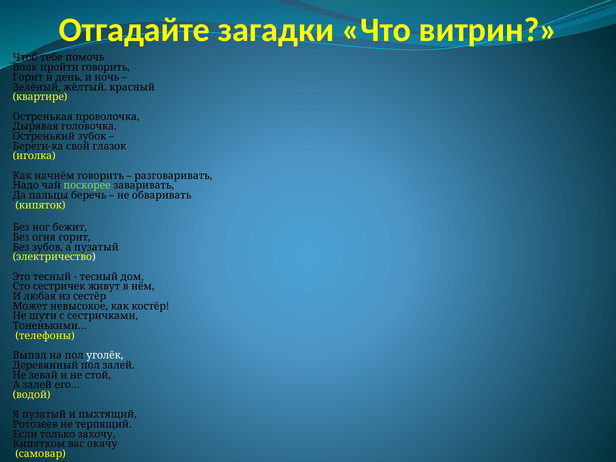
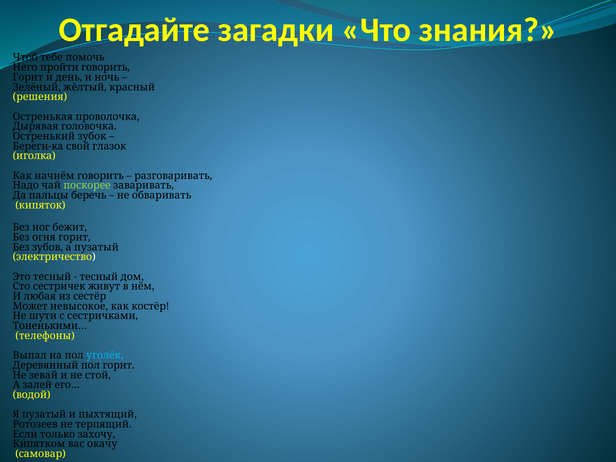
витрин: витрин -> знания (488, 30)
Волк: Волк -> Него (25, 67)
квартире: квартире -> решения (40, 97)
уголёк colour: white -> light blue (105, 355)
пол залей: залей -> горит (119, 365)
